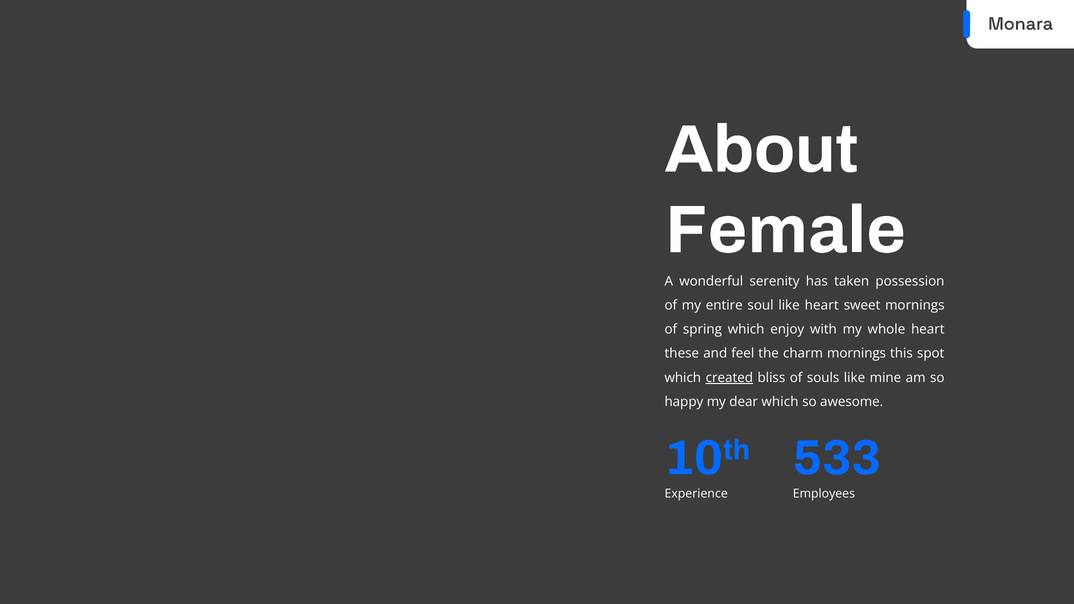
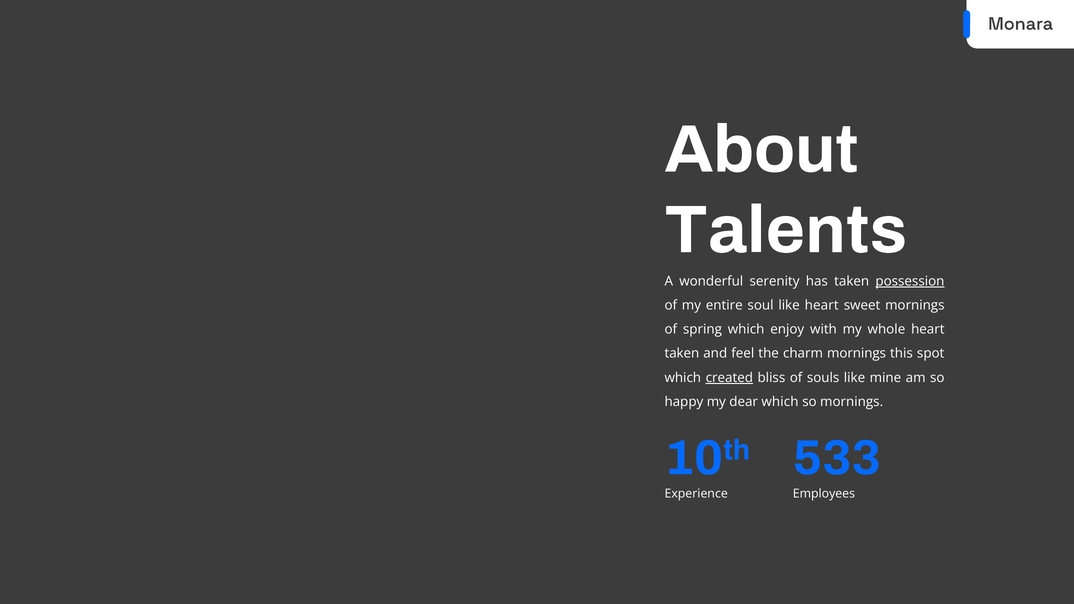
Female: Female -> Talents (786, 230)
possession underline: none -> present (910, 281)
these: these -> taken (682, 354)
so awesome: awesome -> mornings (852, 402)
